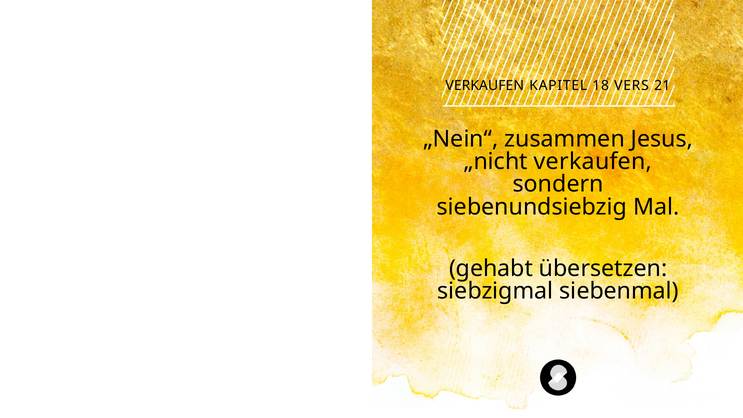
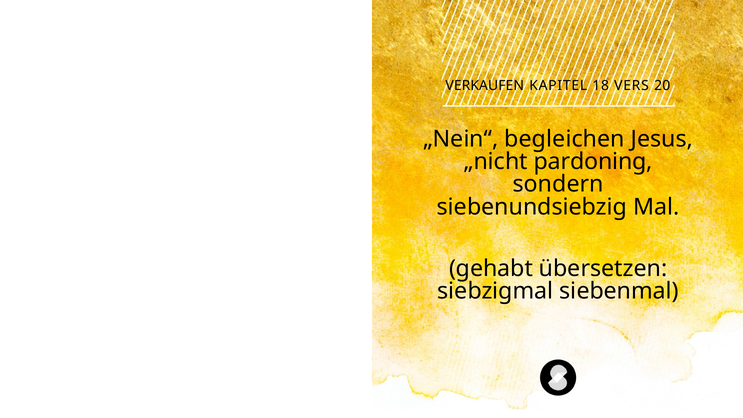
21: 21 -> 20 (662, 86)
zusammen: zusammen -> begleichen (565, 139)
„nicht verkaufen: verkaufen -> pardoning (593, 162)
